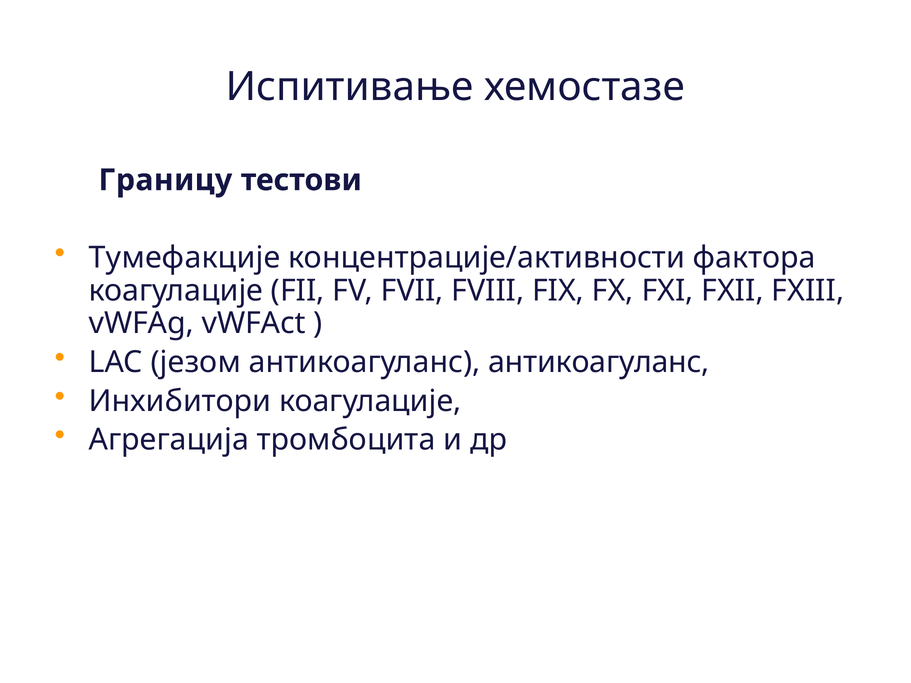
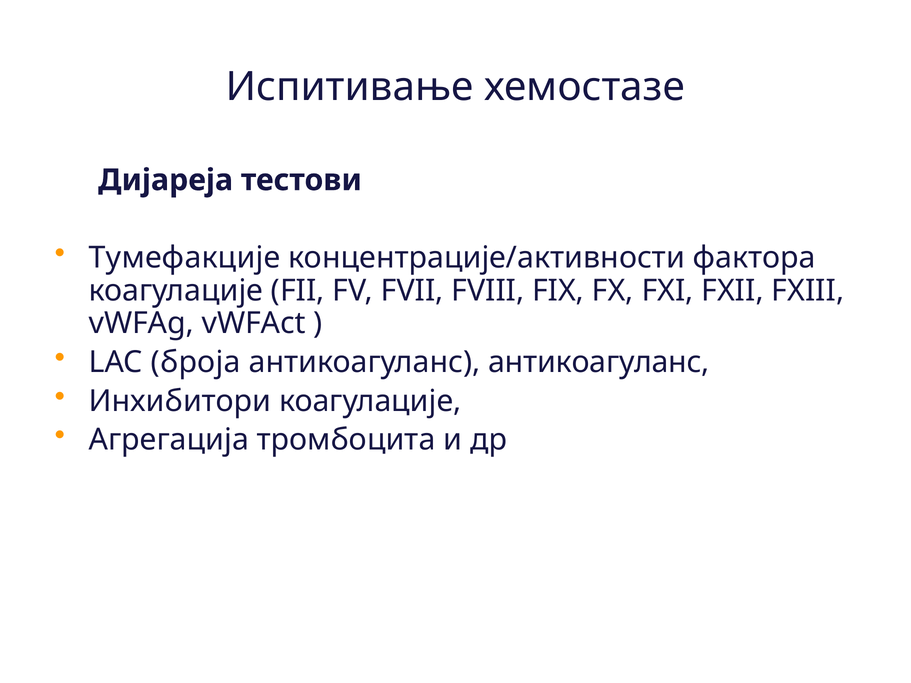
Границу: Границу -> Дијареја (165, 180)
језом: језом -> броја (196, 362)
